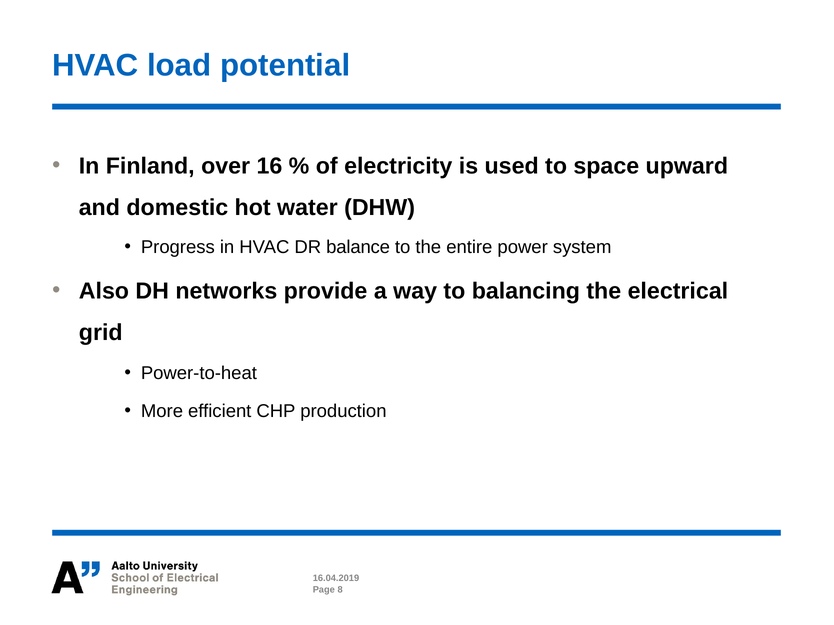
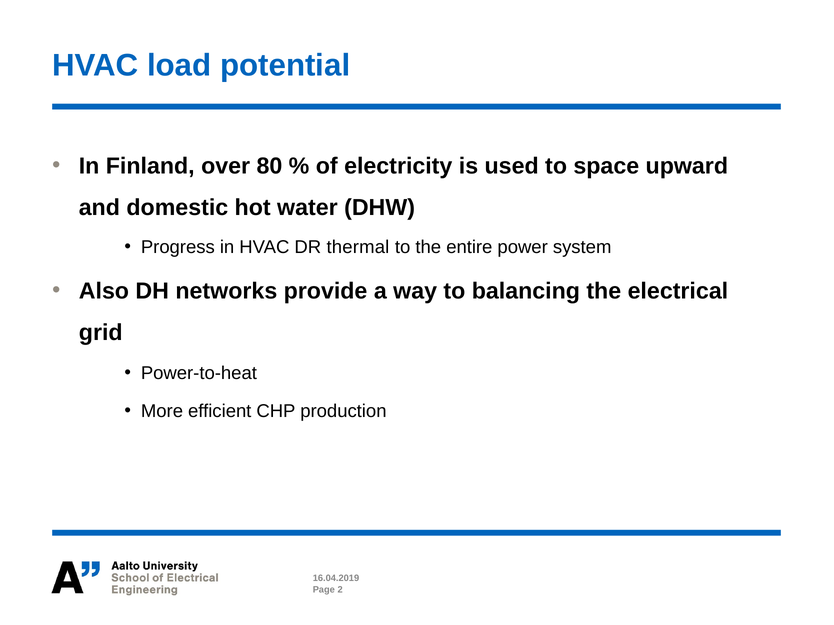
16: 16 -> 80 (269, 166)
balance: balance -> thermal (358, 247)
8: 8 -> 2 (340, 590)
